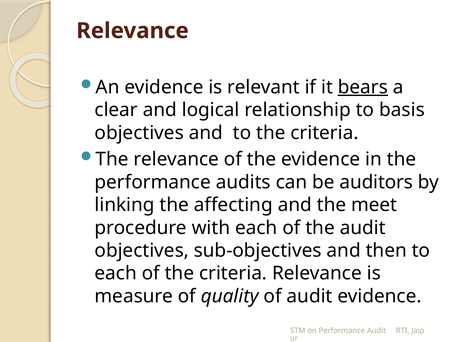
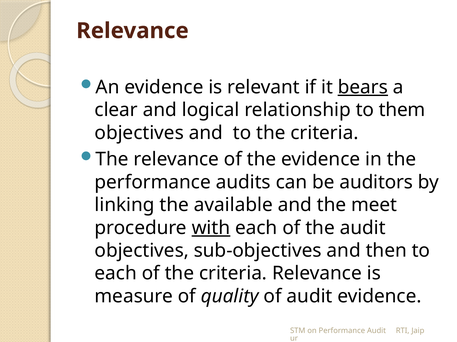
basis: basis -> them (402, 110)
affecting: affecting -> available (233, 205)
with underline: none -> present (211, 228)
